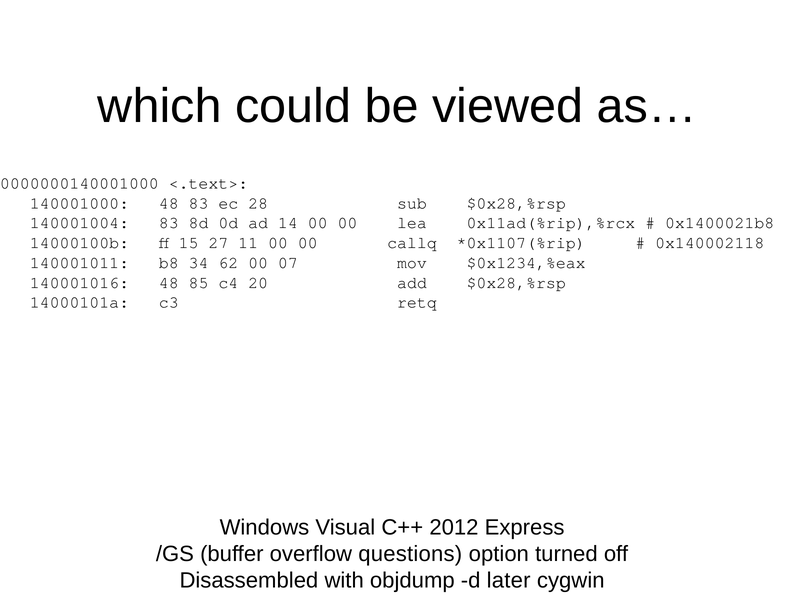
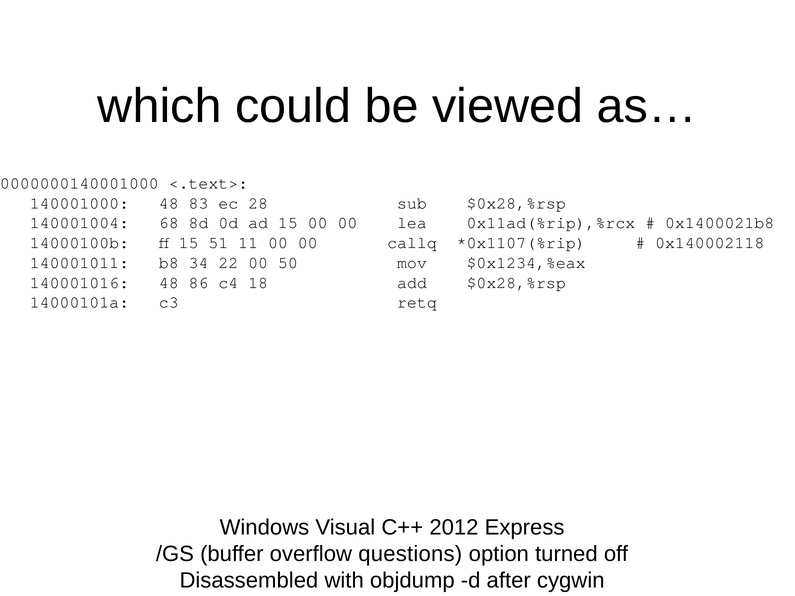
140001004 83: 83 -> 68 (169, 223)
ad 14: 14 -> 15 (288, 223)
27: 27 -> 51 (218, 243)
62: 62 -> 22 (228, 263)
07: 07 -> 50 (288, 263)
85: 85 -> 86 (199, 283)
20: 20 -> 18 (258, 283)
later: later -> after (509, 581)
